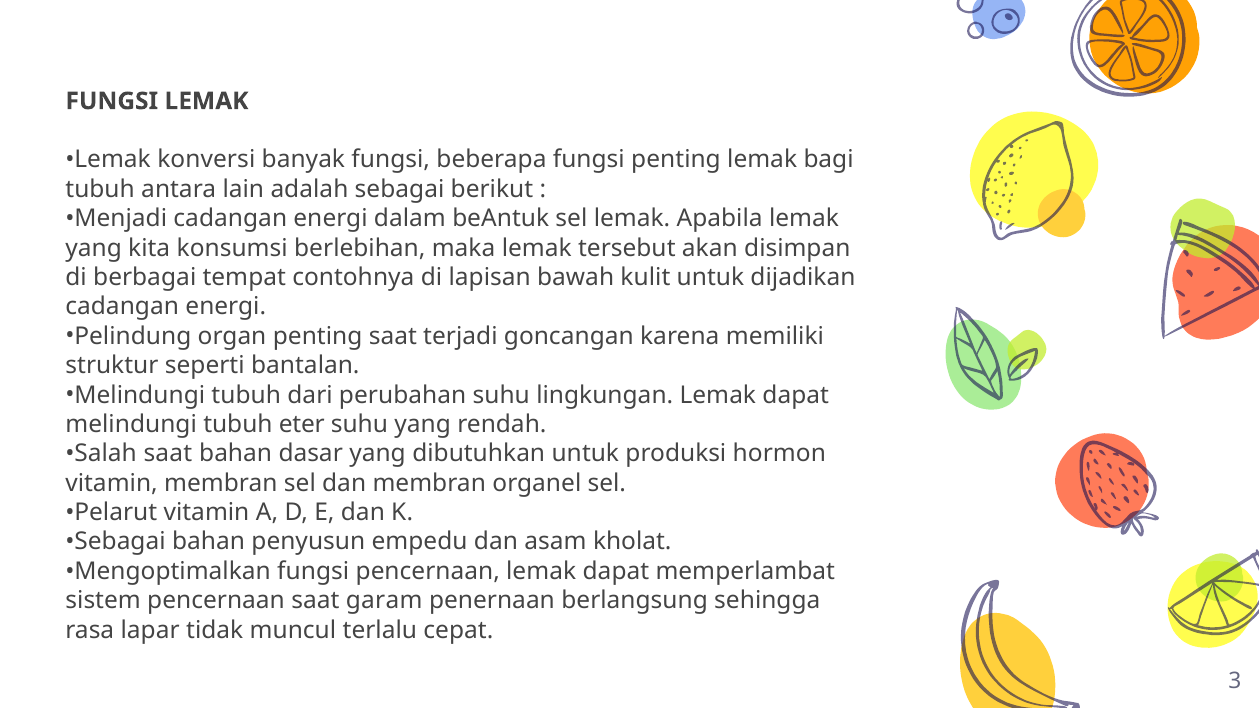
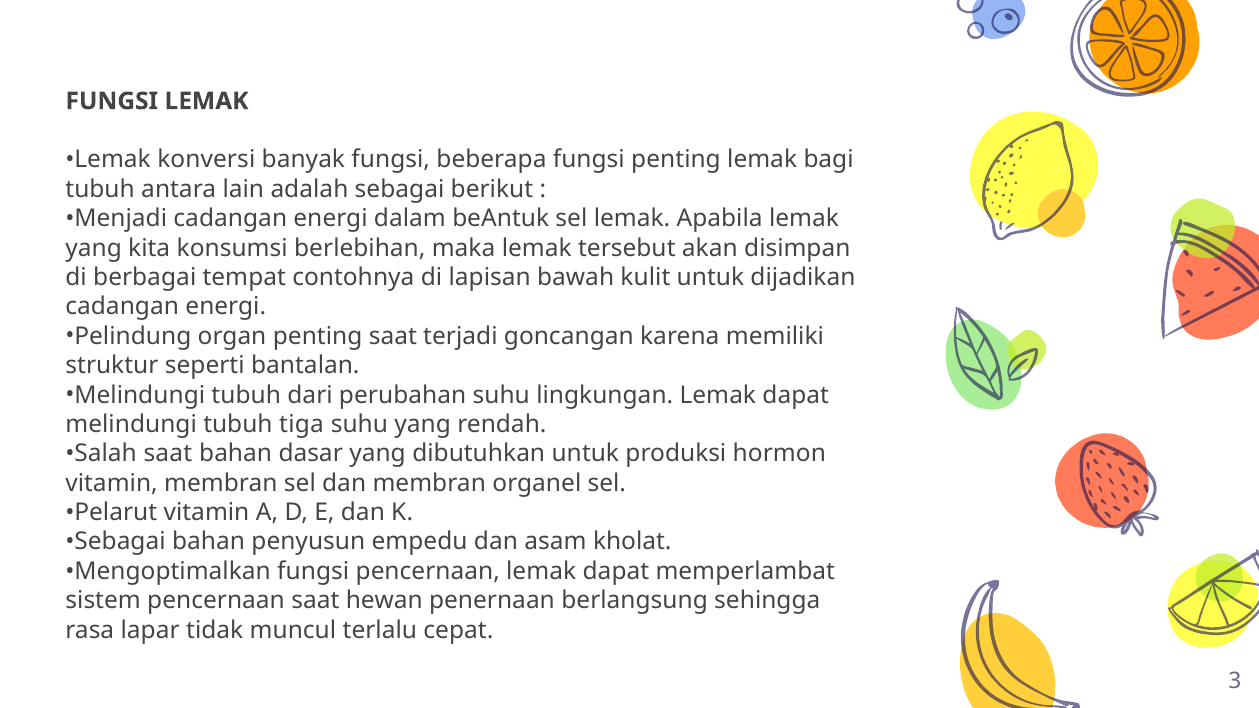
eter: eter -> tiga (302, 424)
garam: garam -> hewan (384, 601)
